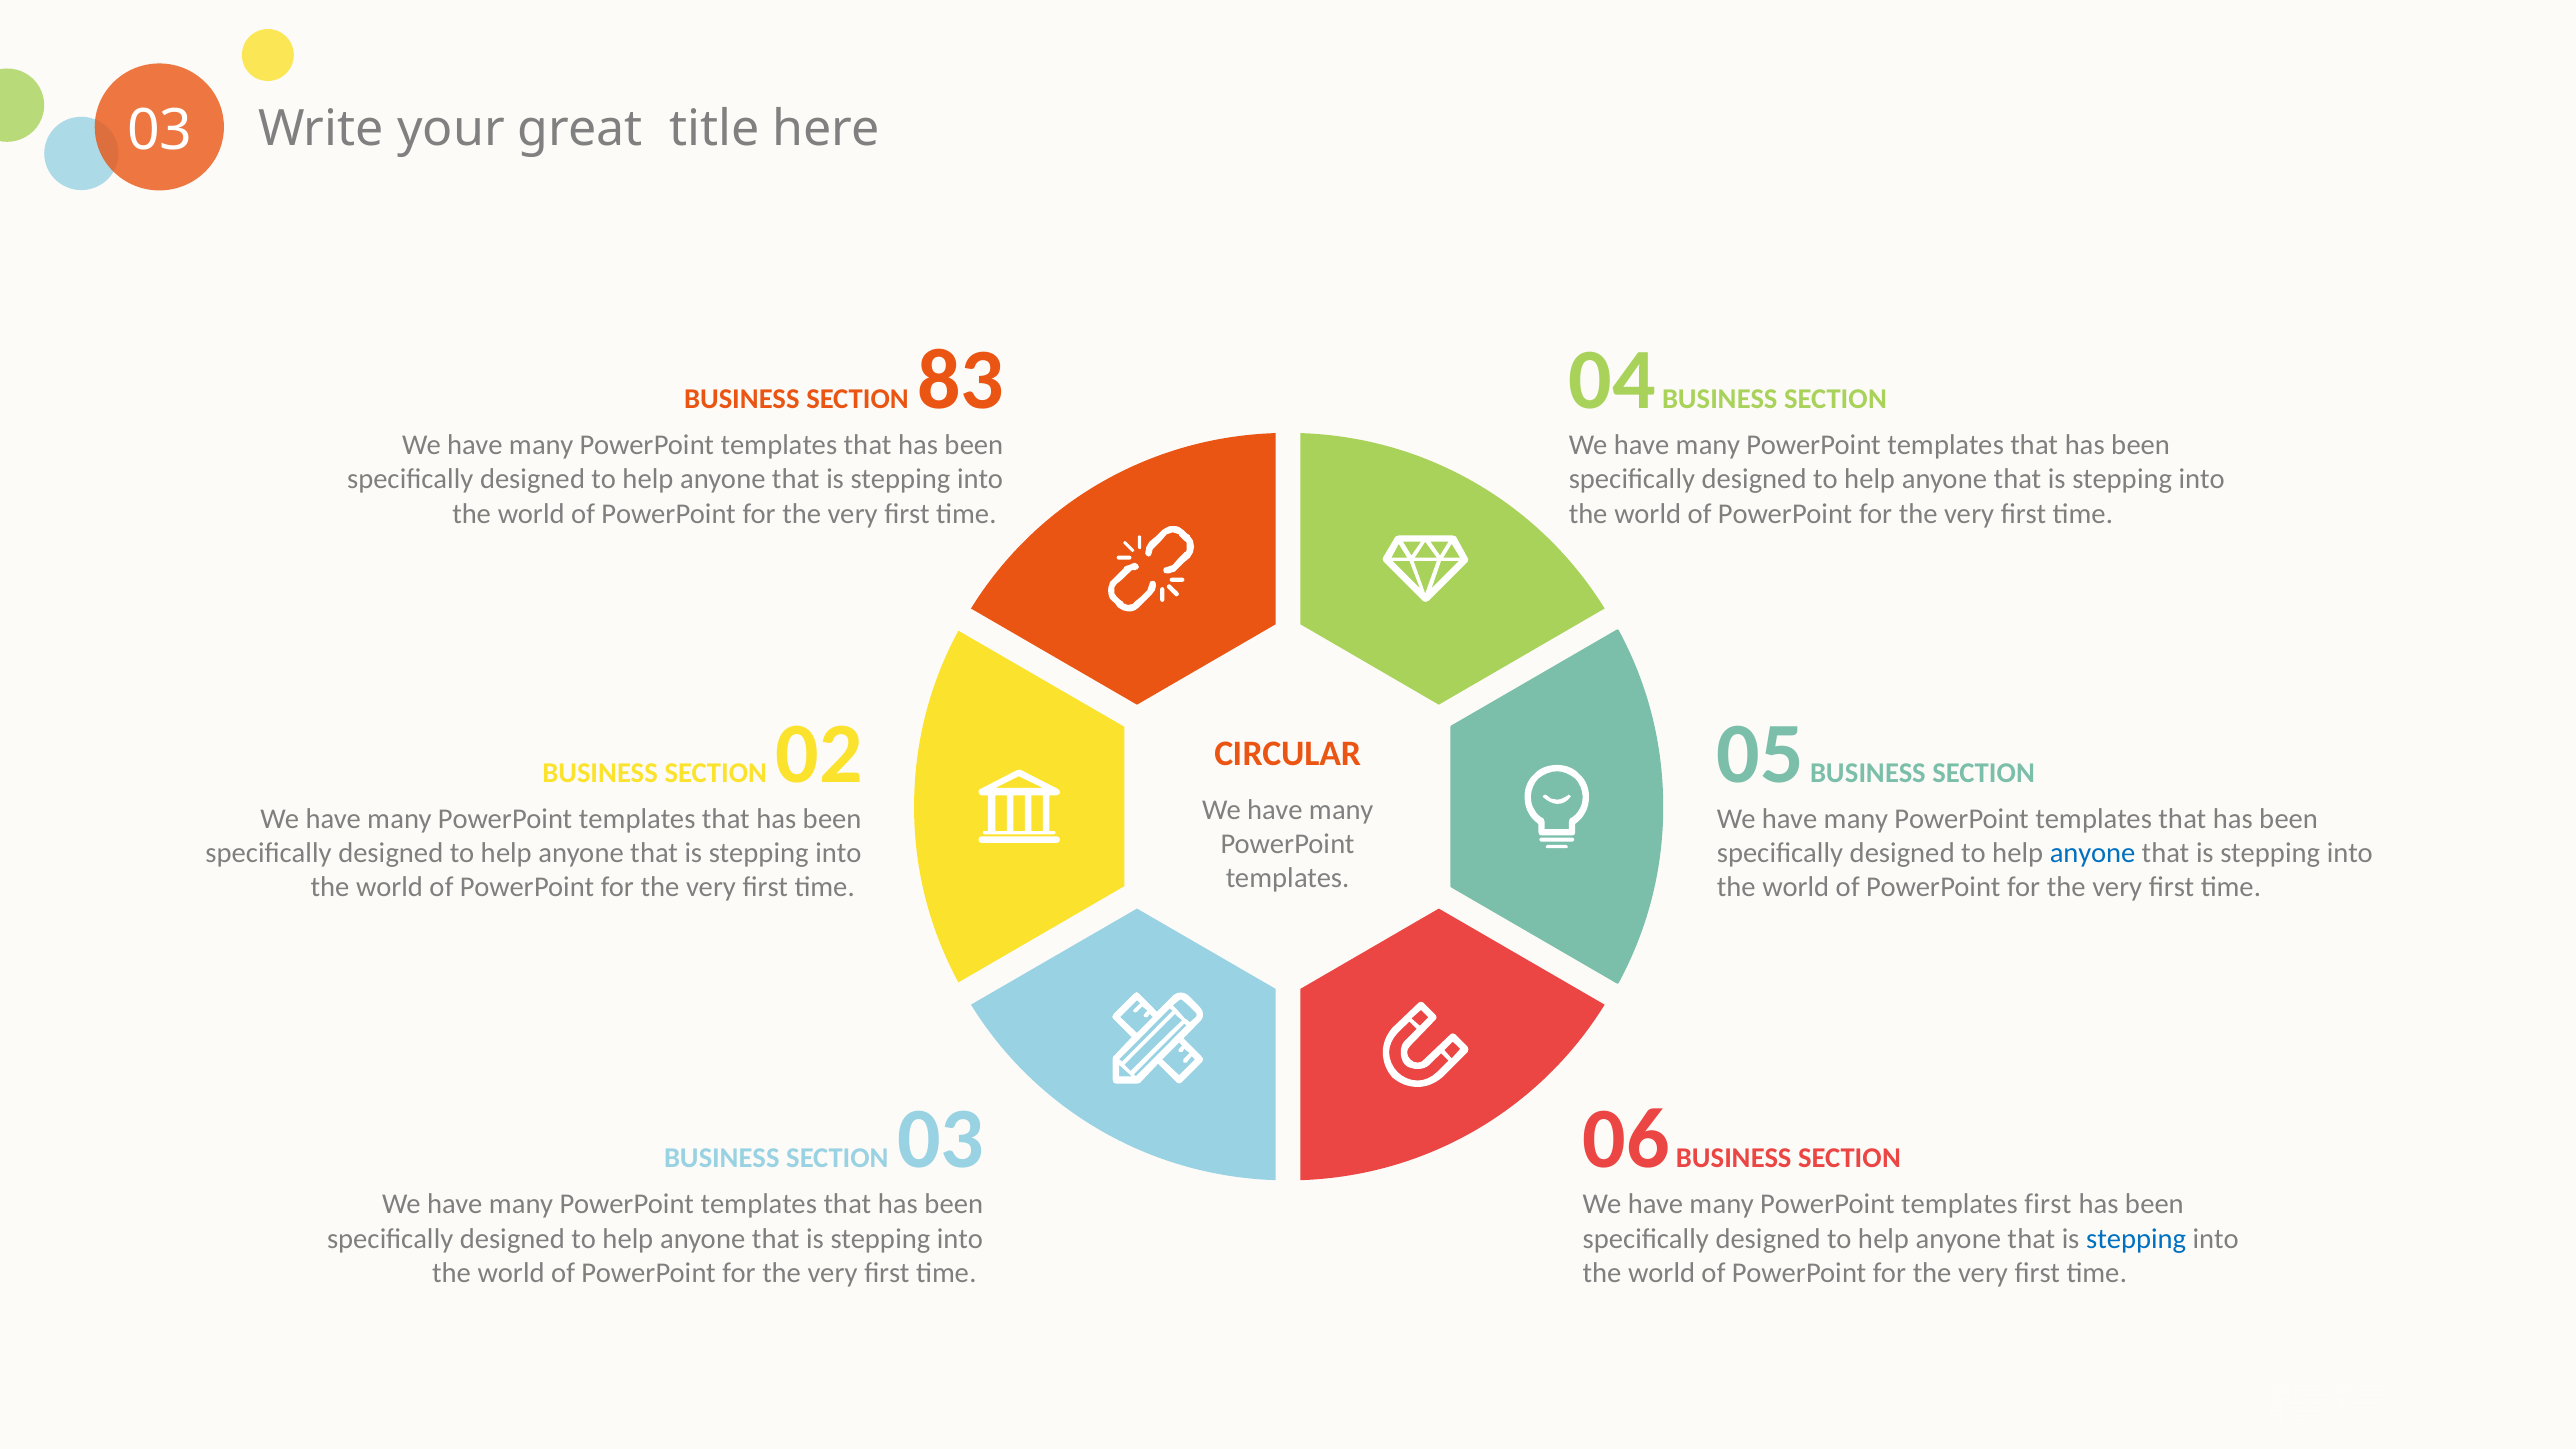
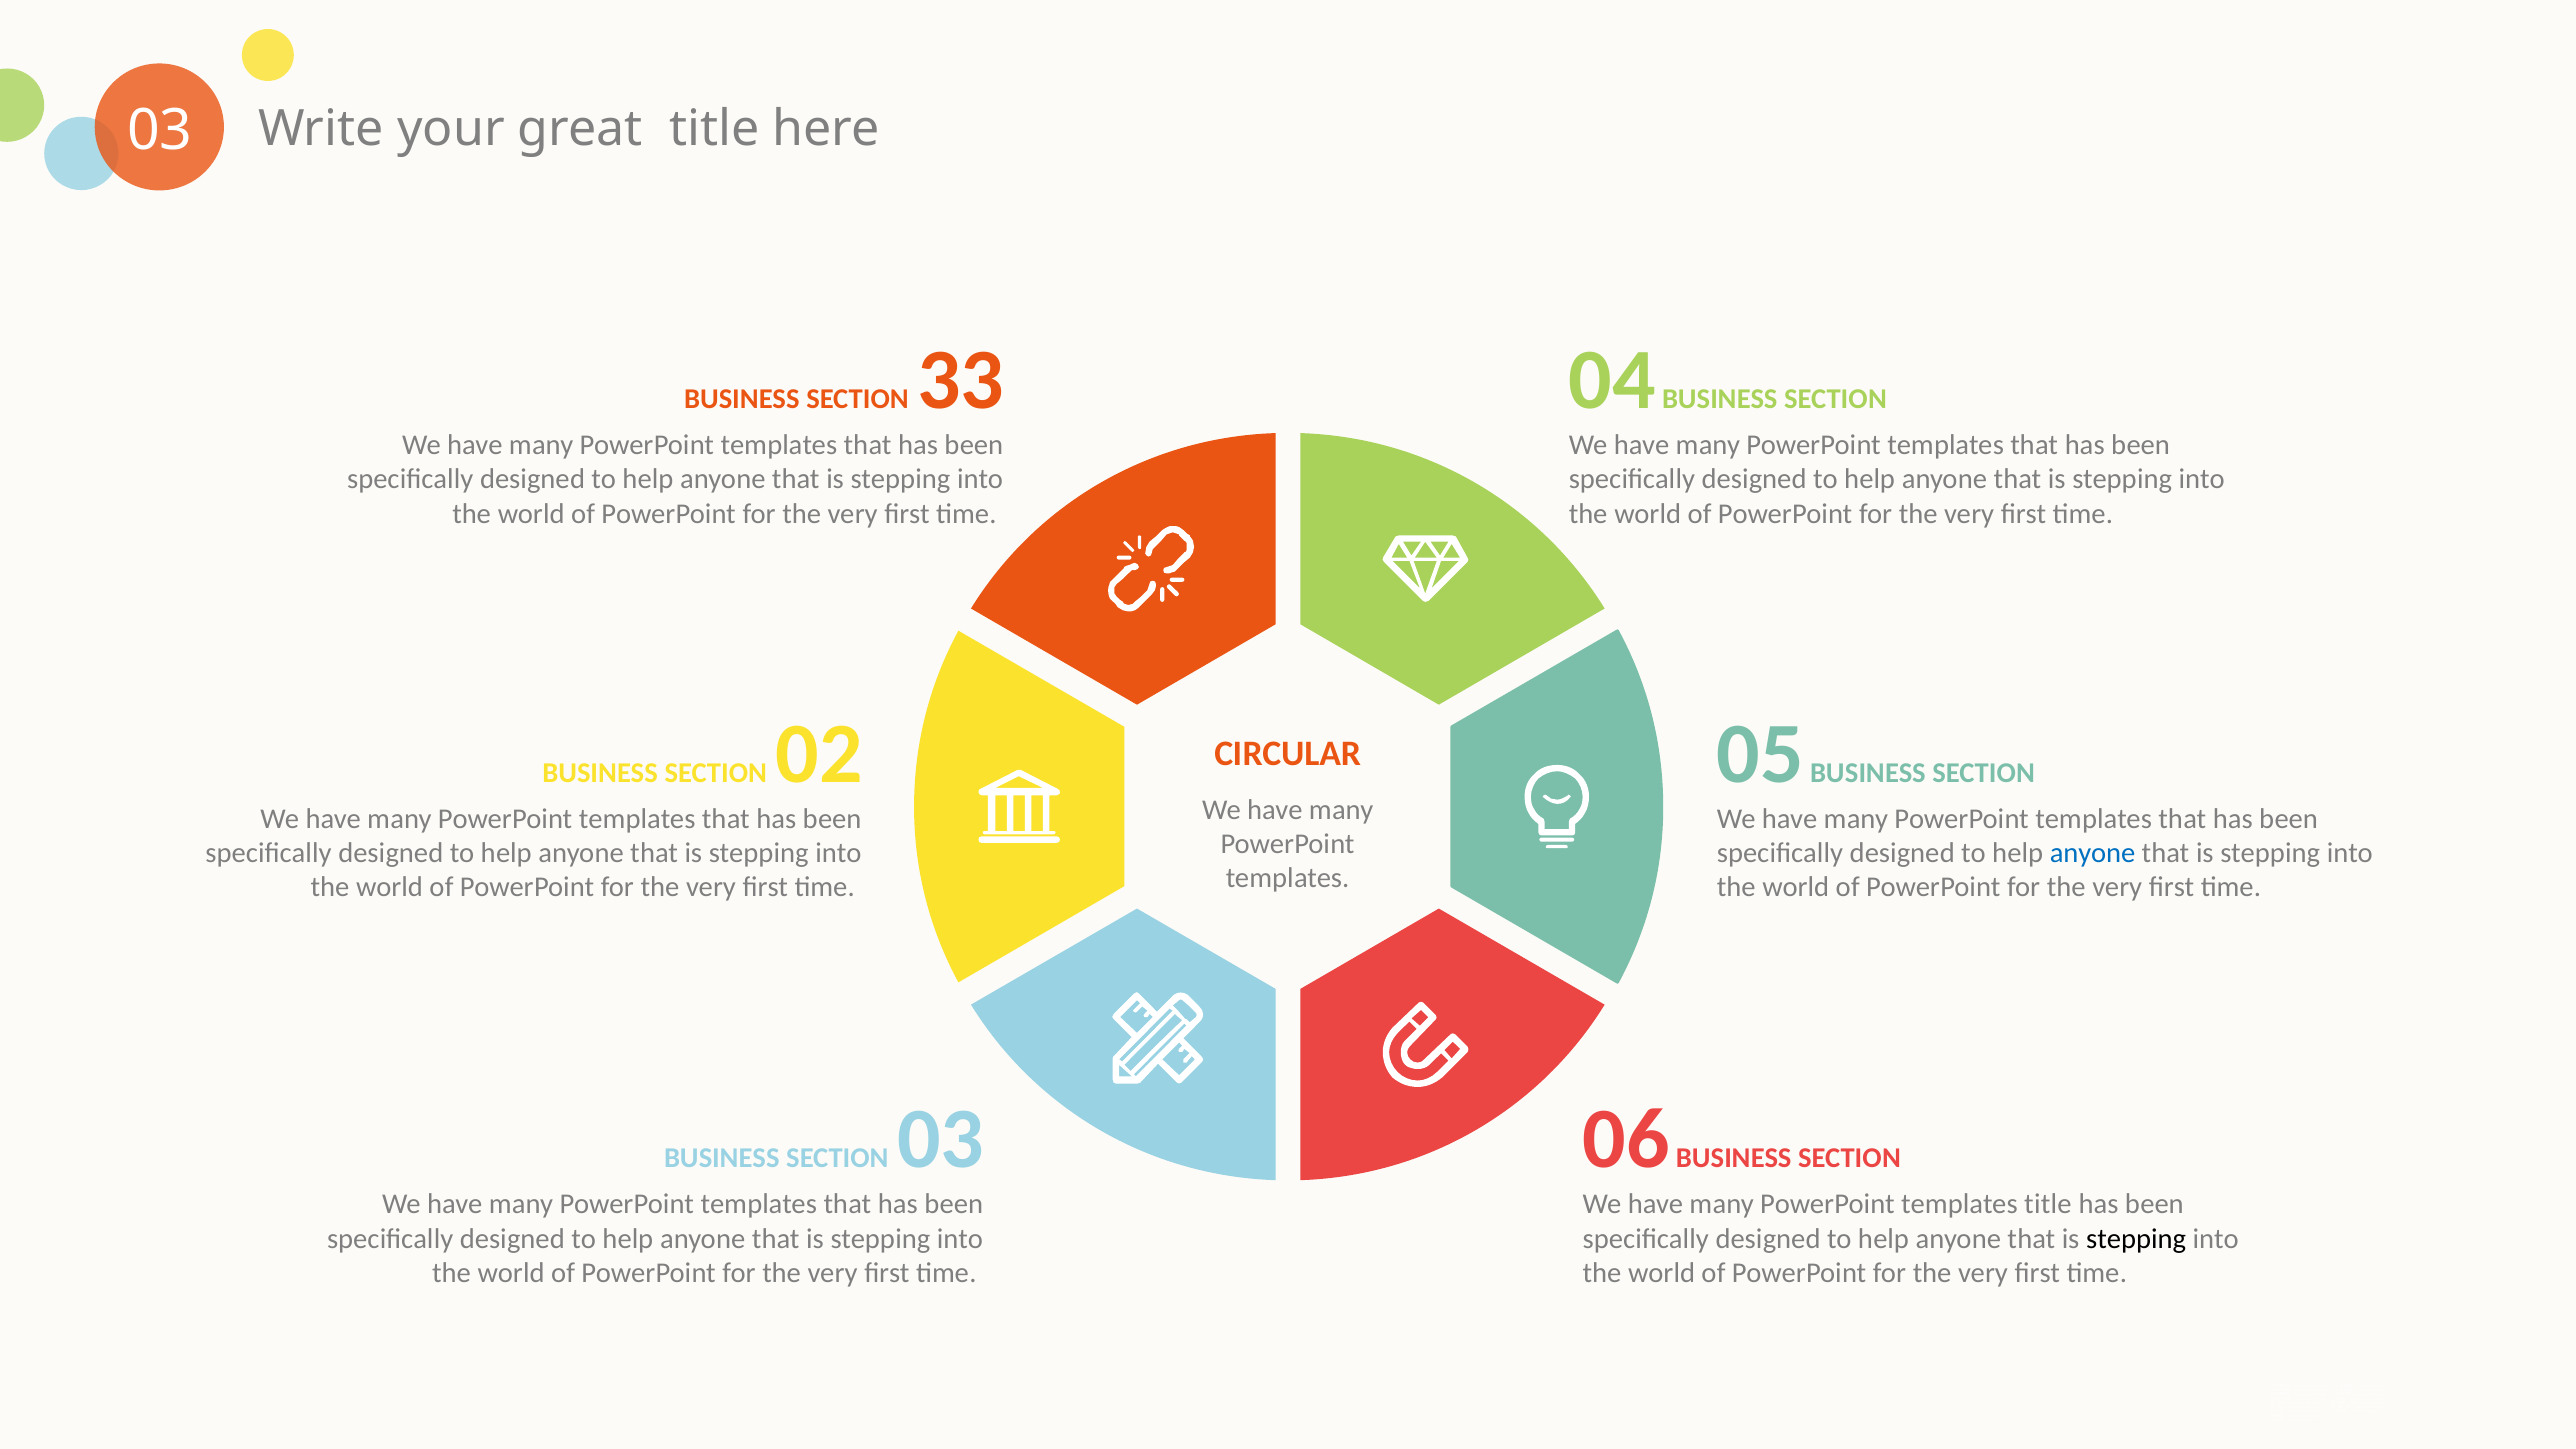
83: 83 -> 33 (961, 380)
templates first: first -> title (2048, 1204)
stepping colour: blue -> black (2136, 1238)
